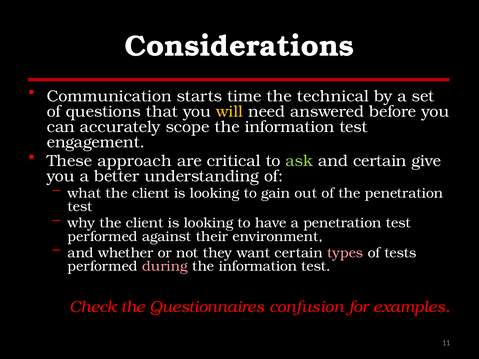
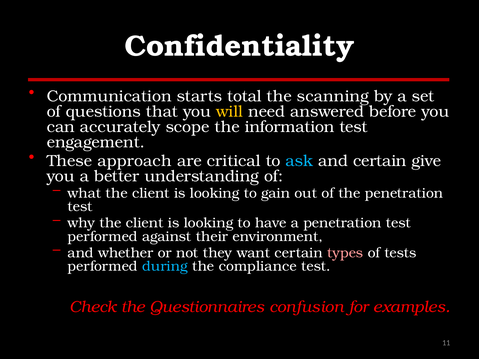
Considerations: Considerations -> Confidentiality (239, 46)
time: time -> total (244, 96)
technical: technical -> scanning (333, 96)
ask colour: light green -> light blue (299, 161)
during colour: pink -> light blue (165, 266)
information: information -> compliance (258, 266)
